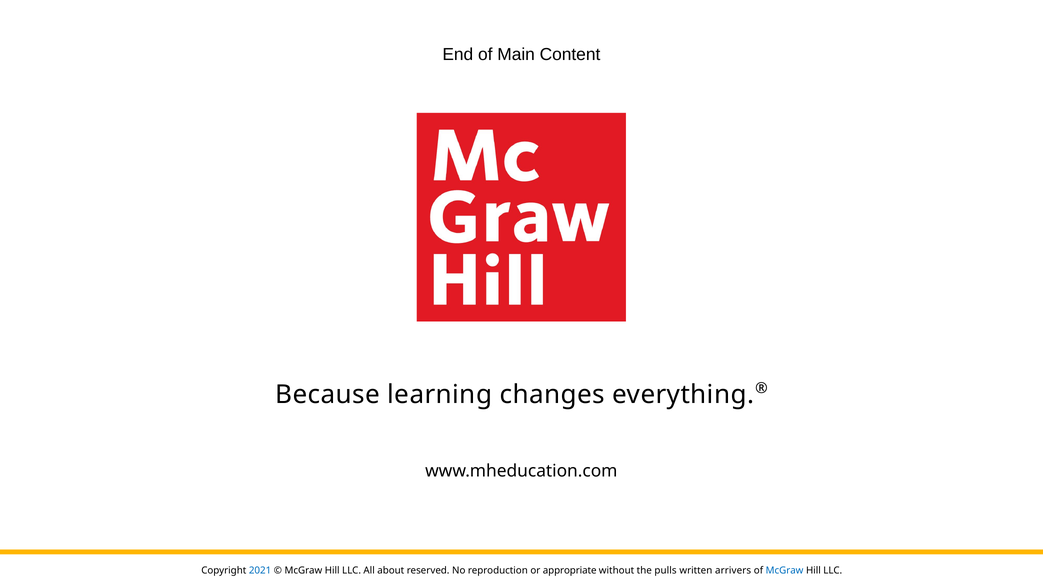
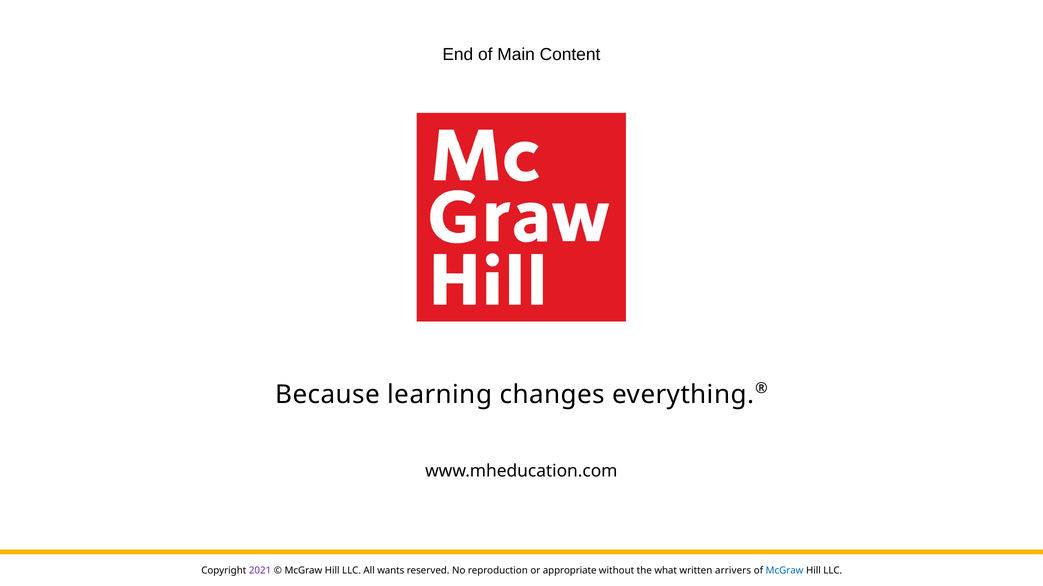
2021 colour: blue -> purple (260, 571)
about: about -> wants (391, 571)
pulls: pulls -> what (666, 571)
